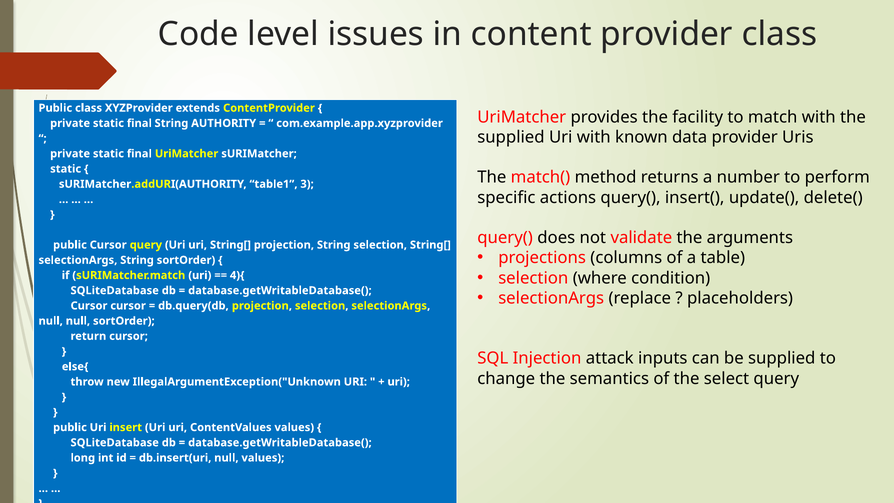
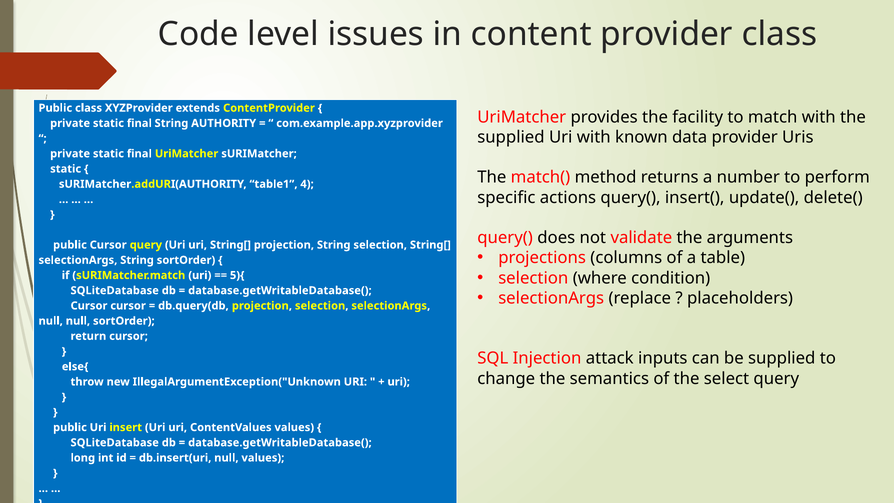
3: 3 -> 4 (307, 184)
4){: 4){ -> 5){ (237, 275)
